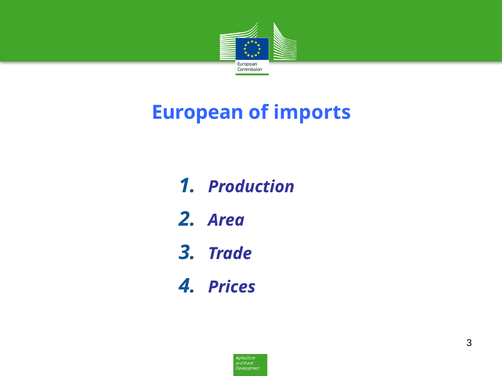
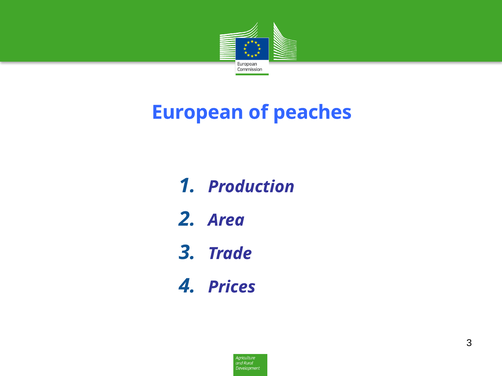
imports: imports -> peaches (312, 112)
